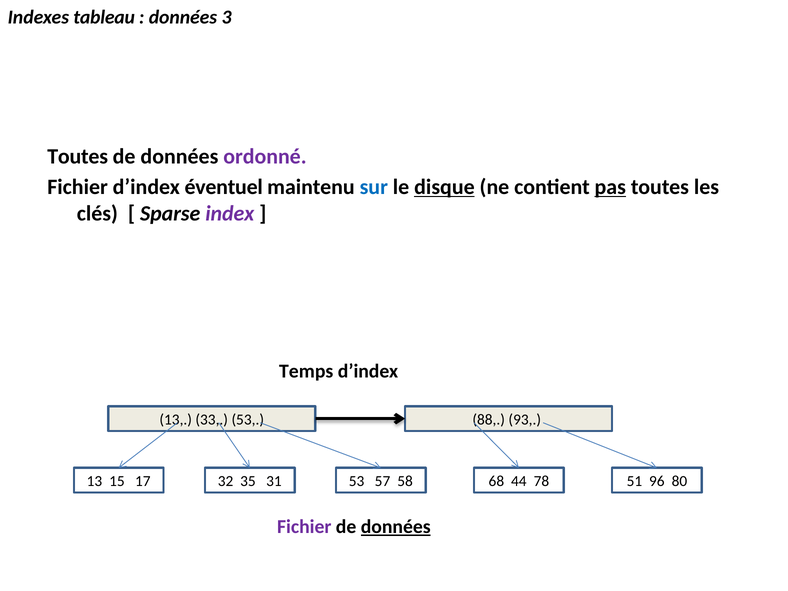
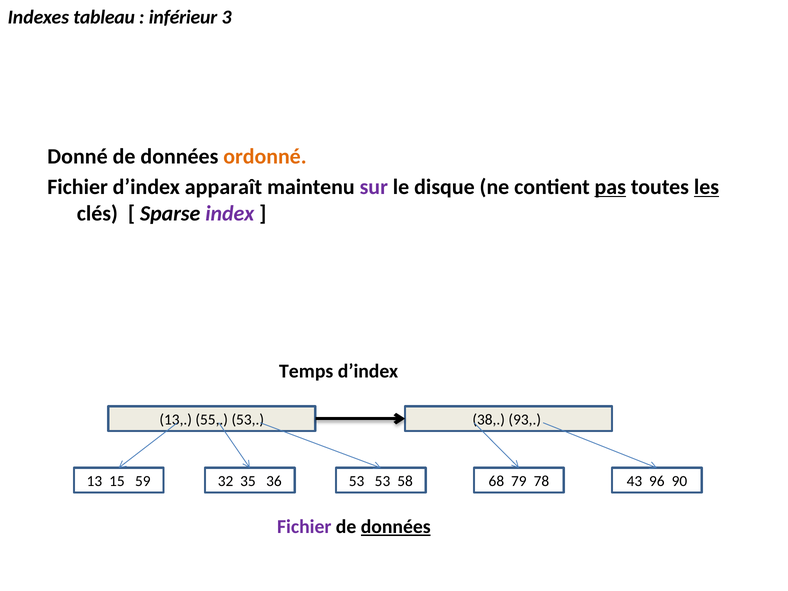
données: données -> inférieur (183, 17)
Toutes: Toutes -> Donné (78, 157)
ordonné colour: purple -> orange (265, 157)
éventuel: éventuel -> apparaît (223, 187)
sur colour: blue -> purple (374, 187)
disque underline: present -> none (444, 187)
les underline: none -> present (707, 187)
33: 33 -> 55 (212, 420)
88: 88 -> 38 (489, 420)
17: 17 -> 59 (143, 481)
31: 31 -> 36 (274, 481)
53 57: 57 -> 53 (382, 481)
44: 44 -> 79 (519, 481)
51: 51 -> 43 (634, 481)
80: 80 -> 90 (679, 481)
